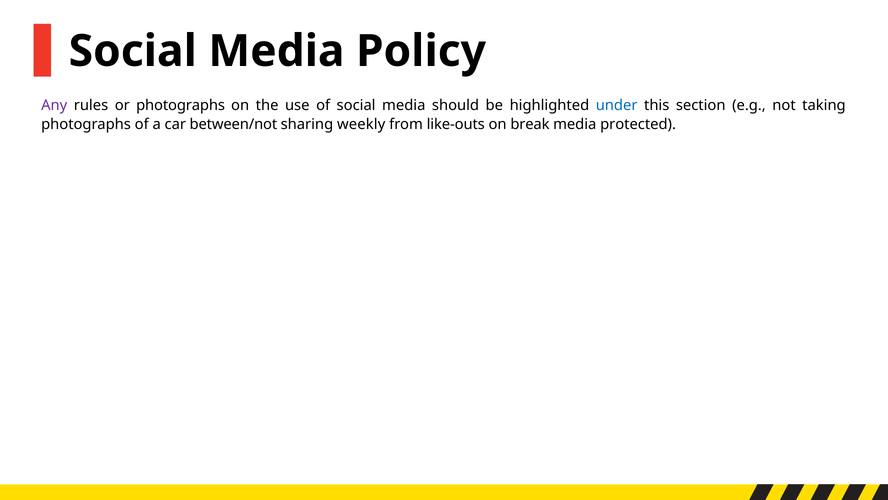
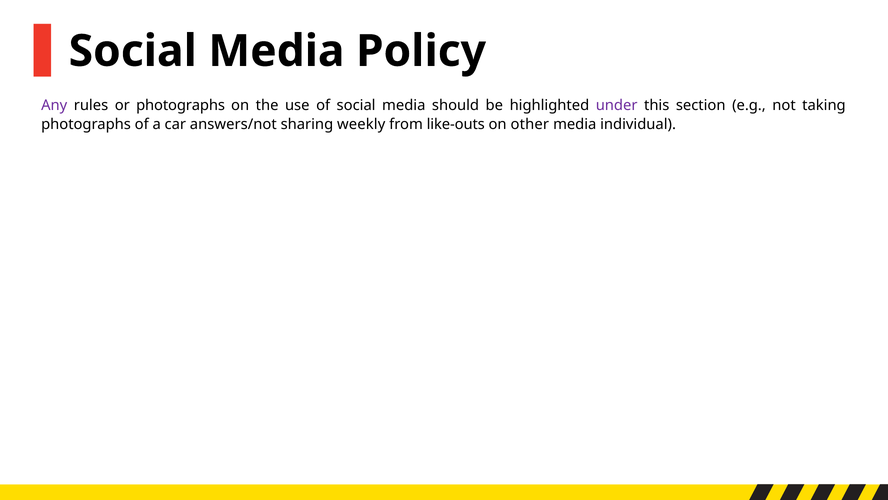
under colour: blue -> purple (617, 105)
between/not: between/not -> answers/not (233, 124)
break: break -> other (530, 124)
protected: protected -> individual (638, 124)
